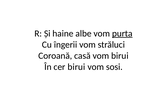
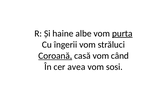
Coroană underline: none -> present (55, 56)
vom birui: birui -> când (120, 56)
cer birui: birui -> avea (76, 67)
